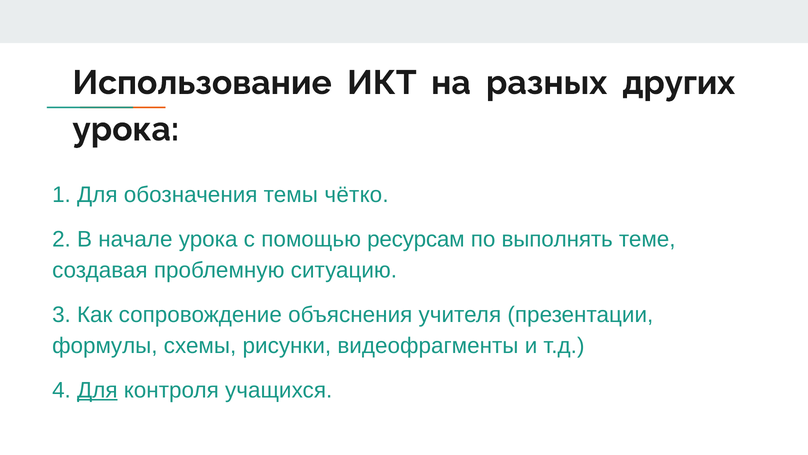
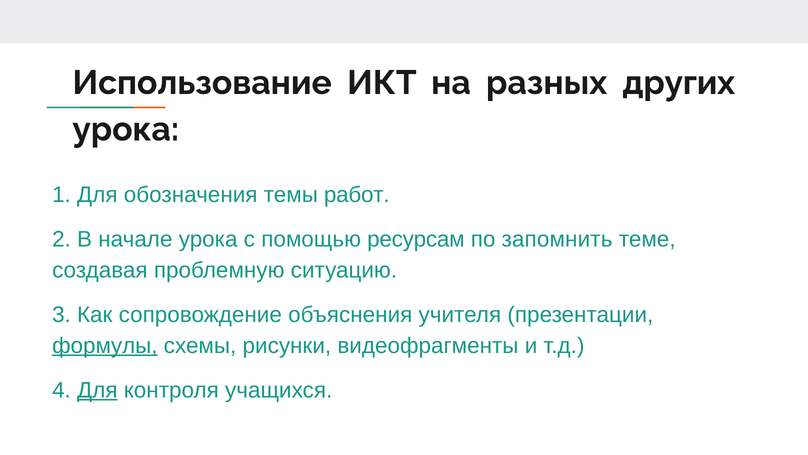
чётко: чётко -> работ (357, 194)
выполнять: выполнять -> запомнить (557, 239)
формулы underline: none -> present (105, 345)
